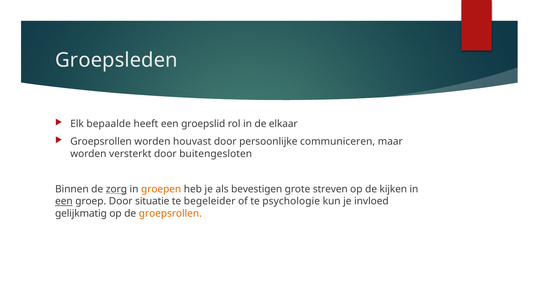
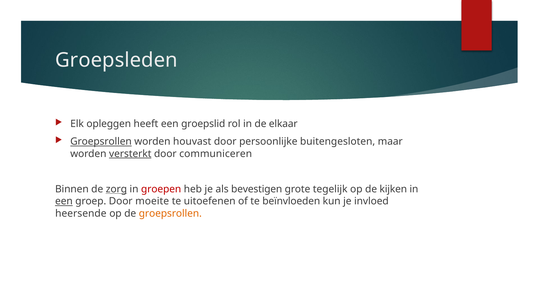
bepaalde: bepaalde -> opleggen (109, 124)
Groepsrollen underline: none -> present (101, 142)
communiceren: communiceren -> buitengesloten (338, 142)
versterkt underline: none -> present (130, 154)
buitengesloten: buitengesloten -> communiceren (216, 154)
groepen colour: orange -> red (161, 189)
streven: streven -> tegelijk (330, 189)
situatie: situatie -> moeite (152, 201)
begeleider: begeleider -> uitoefenen (210, 201)
psychologie: psychologie -> beïnvloeden (291, 201)
gelijkmatig: gelijkmatig -> heersende (81, 214)
